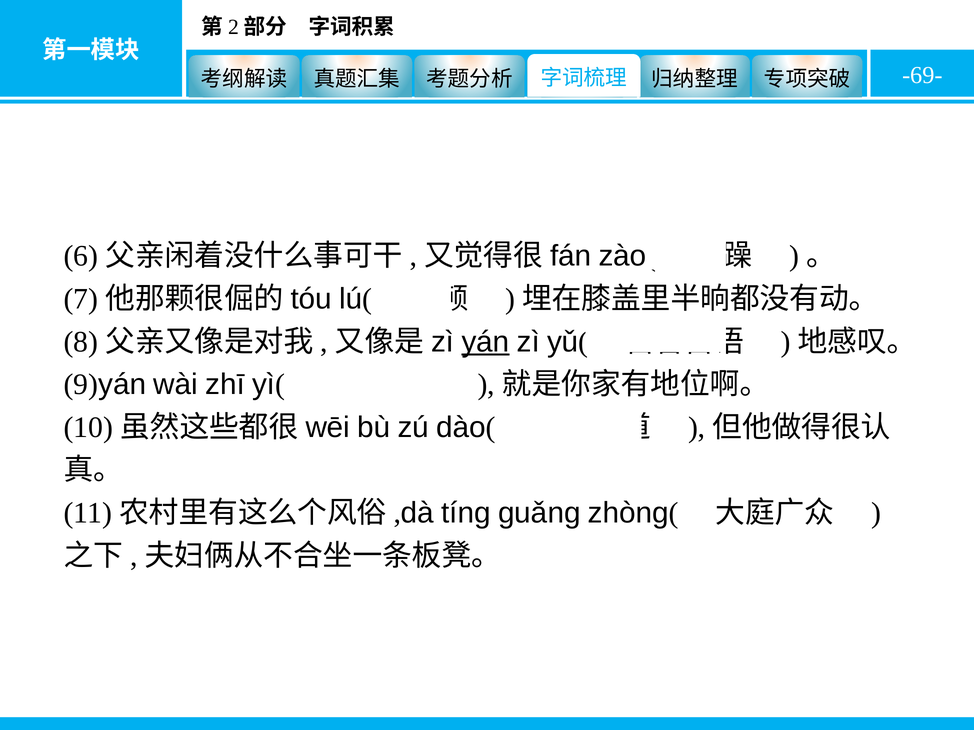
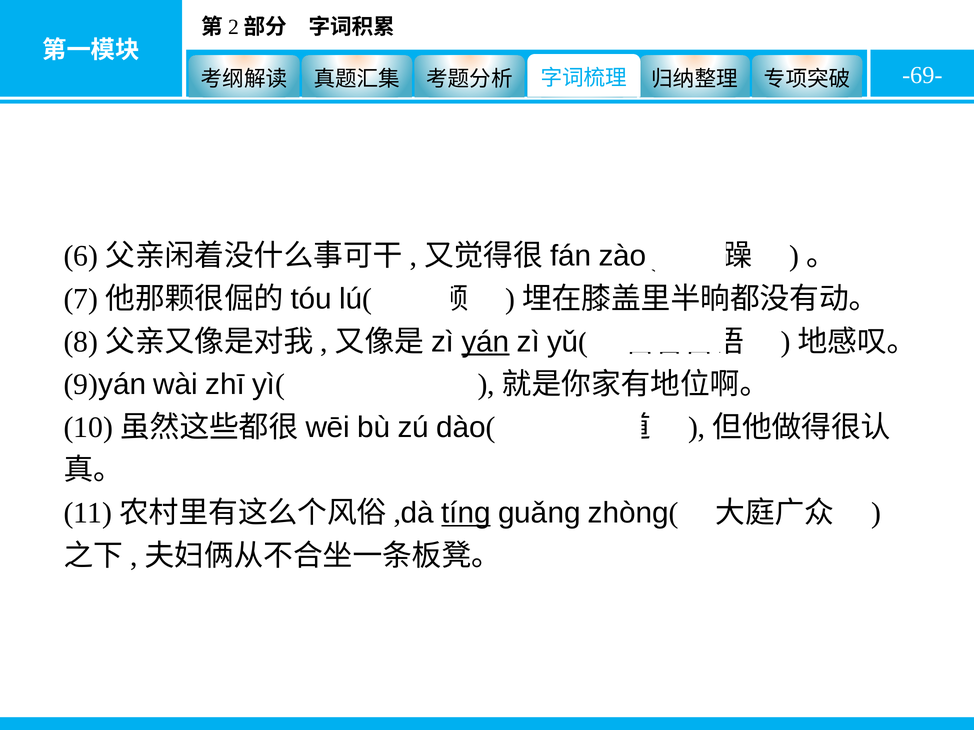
tíng underline: none -> present (466, 513)
